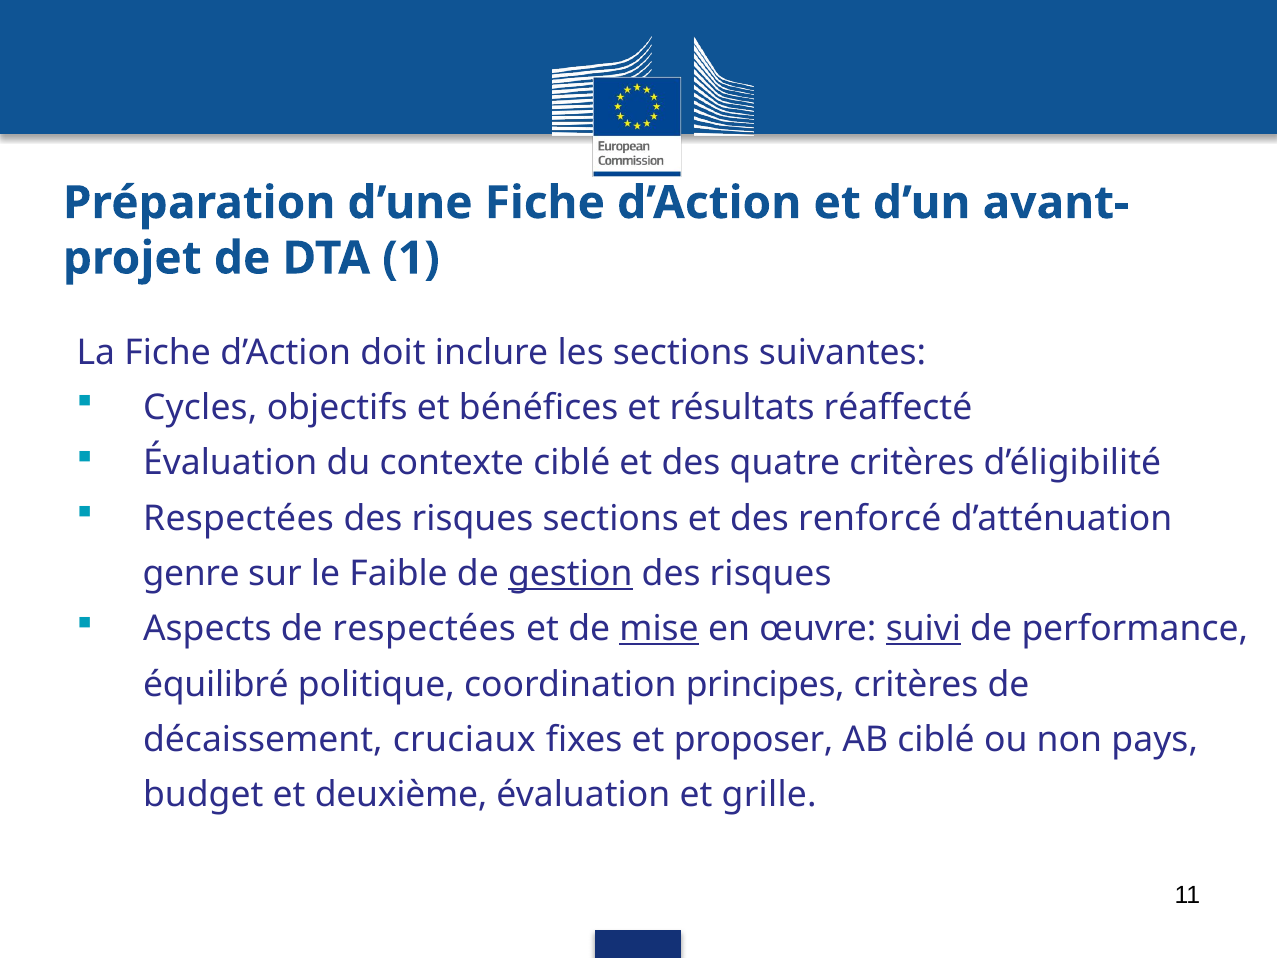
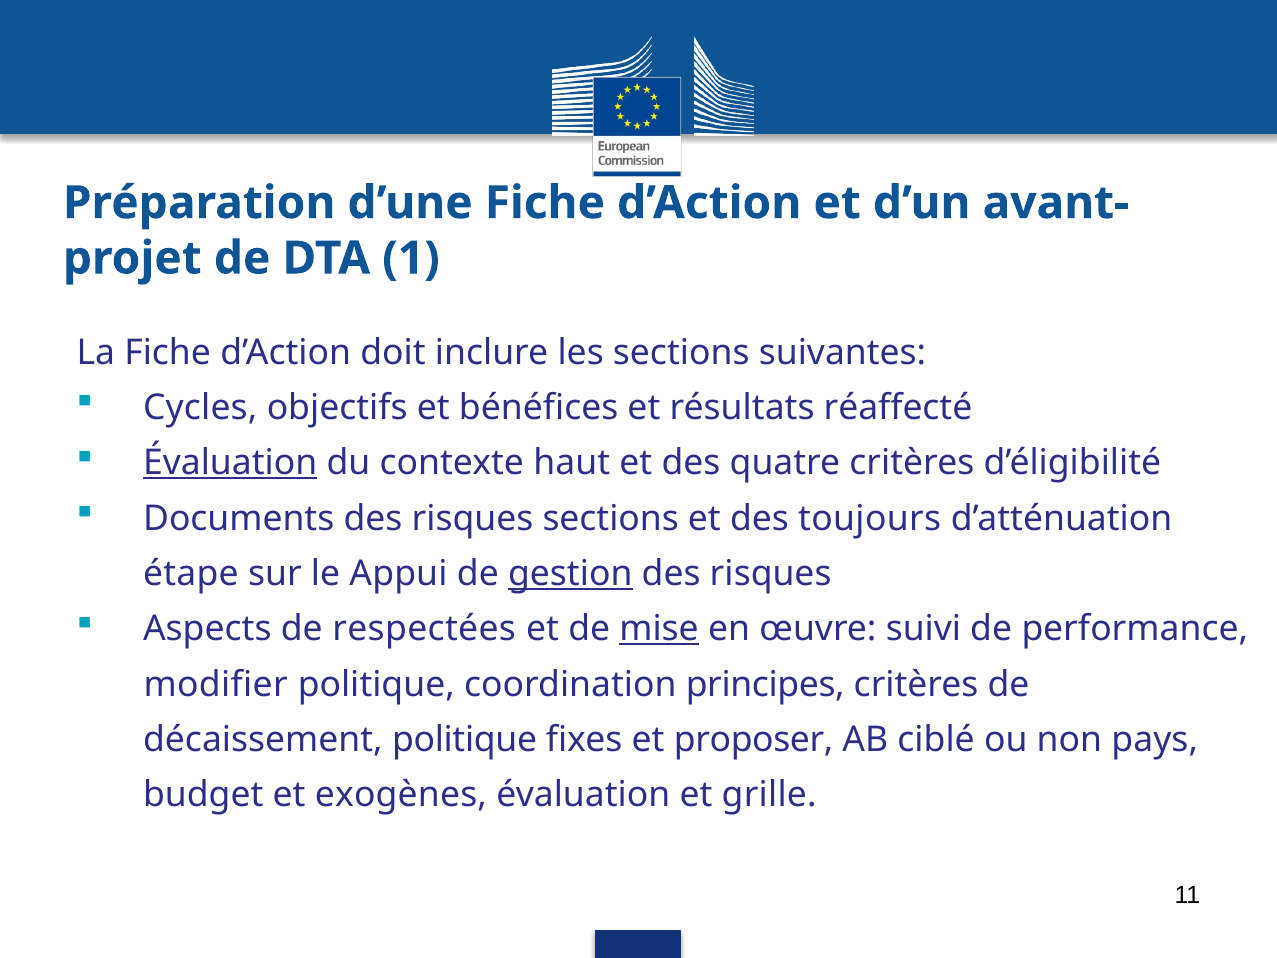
Évaluation underline: none -> present (230, 463)
contexte ciblé: ciblé -> haut (572, 463)
Respectées: Respectées -> Documents (239, 518)
renforcé: renforcé -> toujours (870, 518)
genre: genre -> étape (191, 574)
Faible: Faible -> Appui (398, 574)
suivi underline: present -> none (923, 629)
équilibré: équilibré -> modifier (216, 684)
décaissement cruciaux: cruciaux -> politique (465, 740)
deuxième: deuxième -> exogènes (401, 795)
